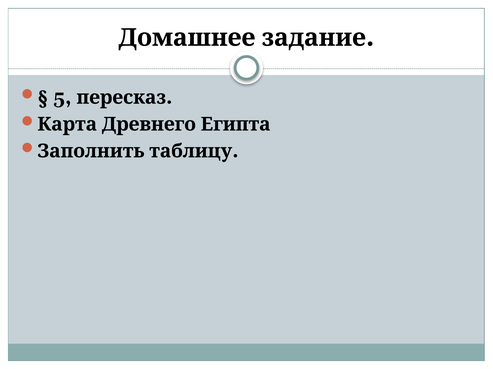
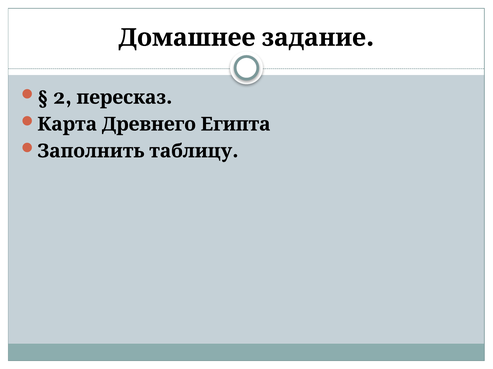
5: 5 -> 2 (62, 98)
